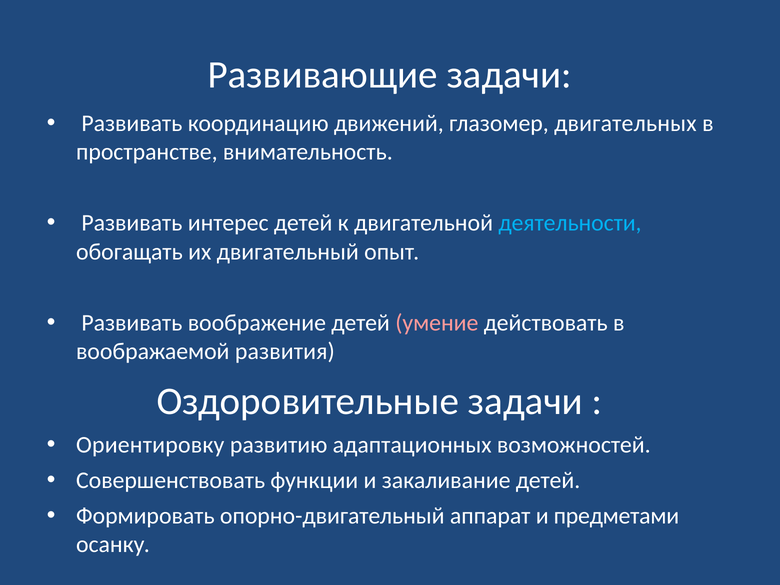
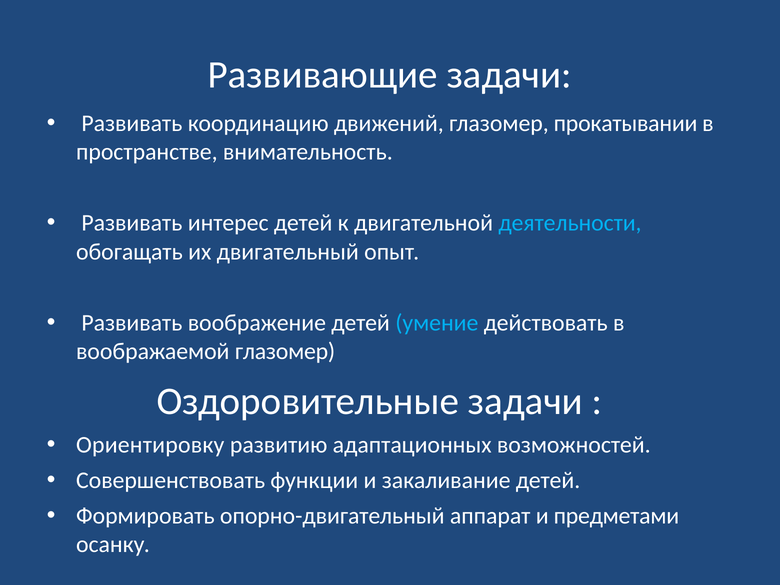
двигательных: двигательных -> прокатывании (626, 123)
умение colour: pink -> light blue (437, 323)
воображаемой развития: развития -> глазомер (285, 351)
